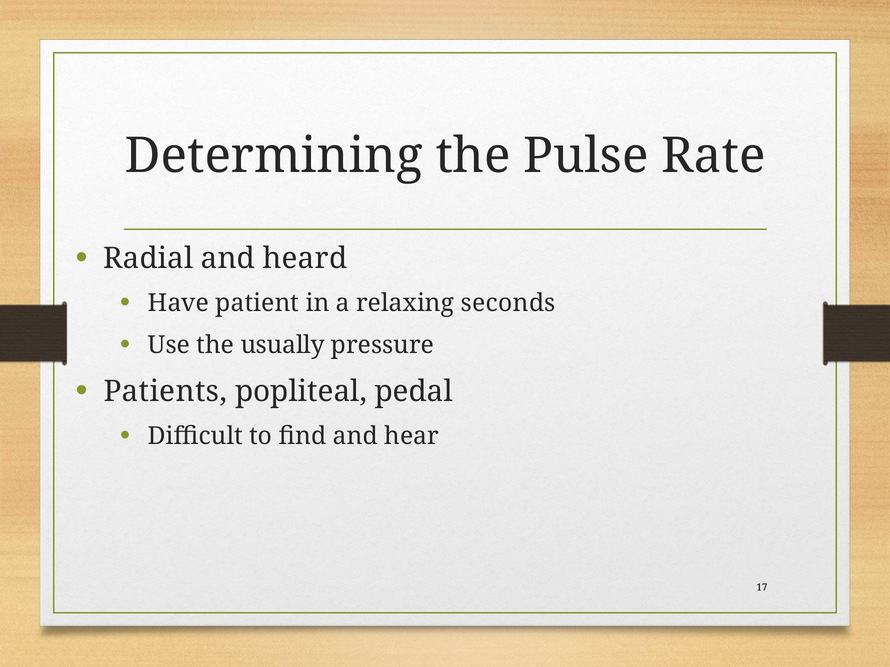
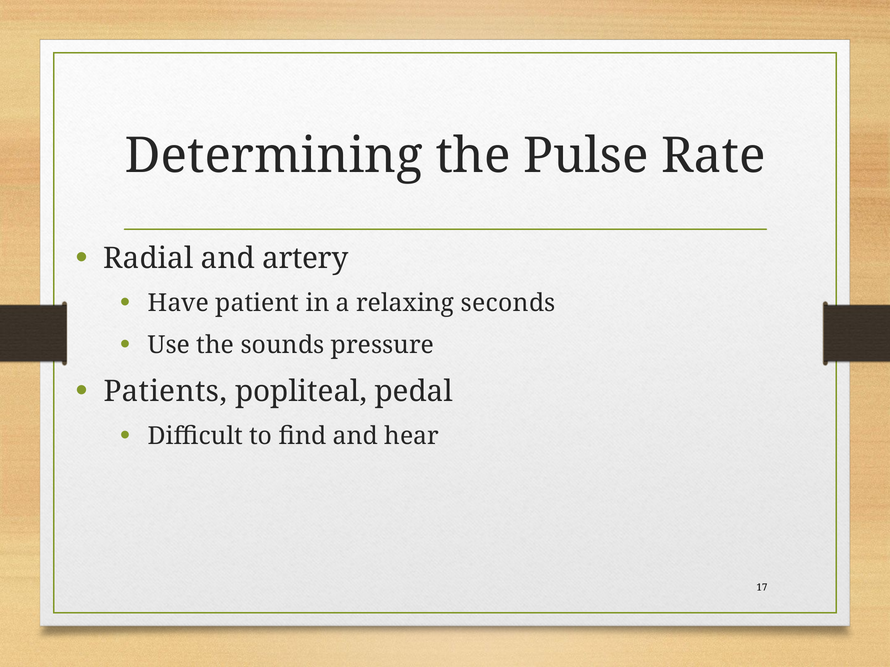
heard: heard -> artery (305, 259)
usually: usually -> sounds (283, 346)
